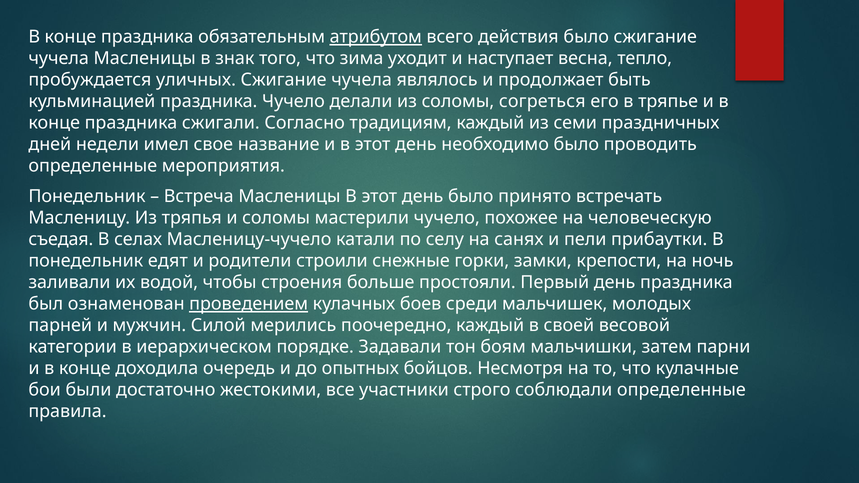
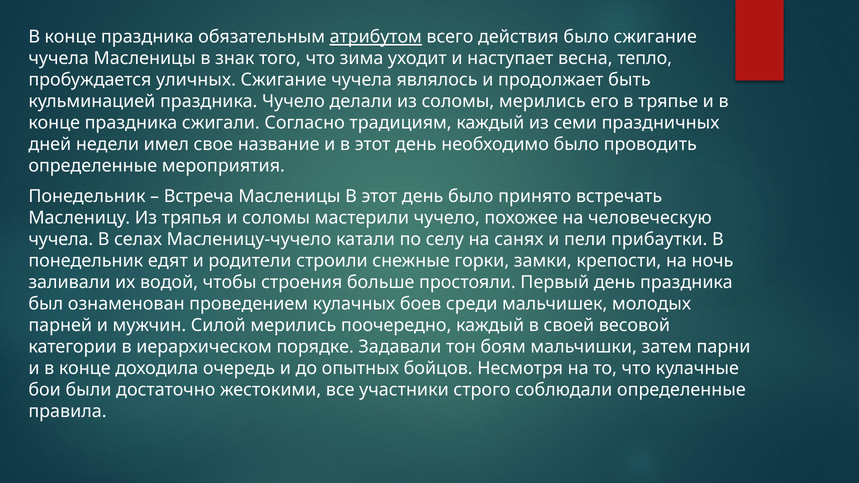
соломы согреться: согреться -> мерились (542, 102)
съедая: съедая -> чучела (61, 240)
проведением underline: present -> none (249, 304)
